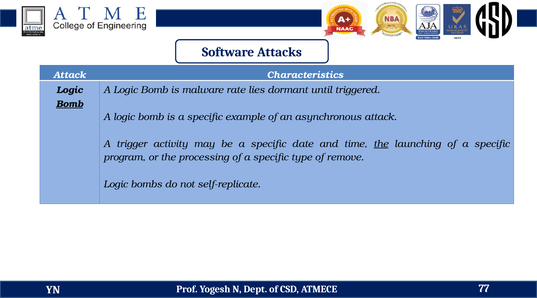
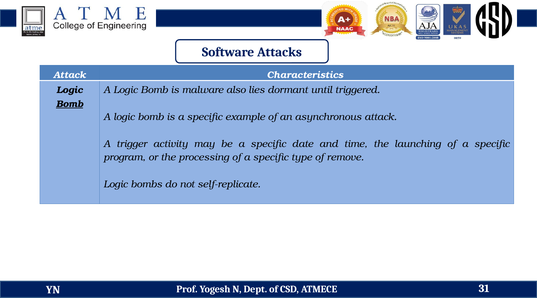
rate: rate -> also (236, 90)
the underline: present -> none (381, 144)
77: 77 -> 31 (484, 289)
